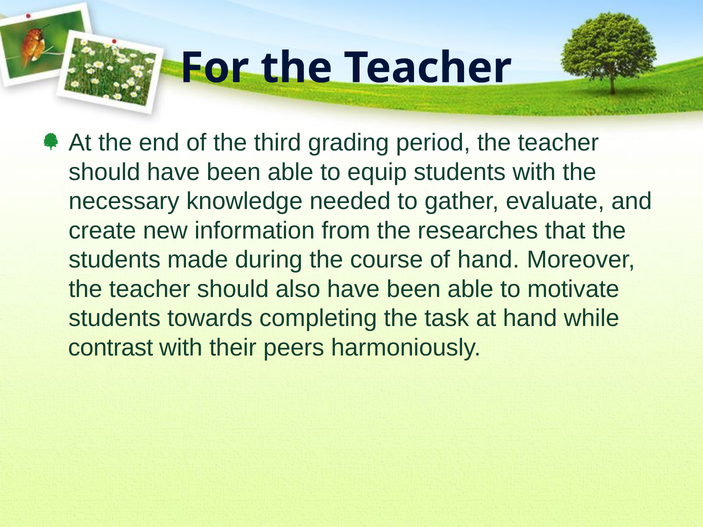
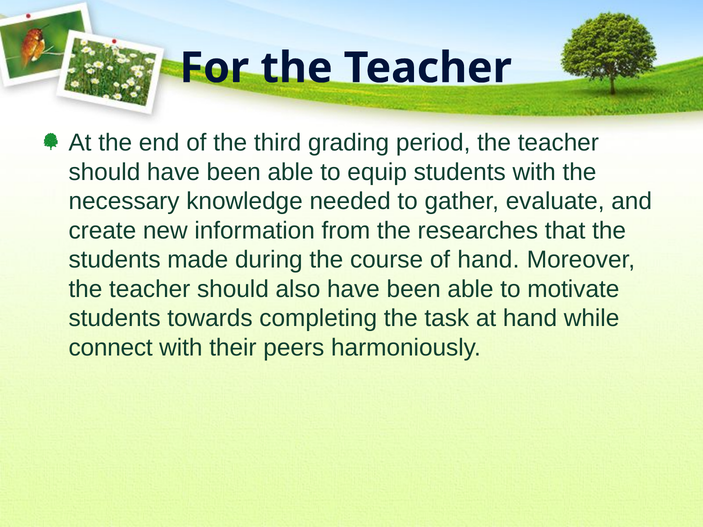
contrast: contrast -> connect (111, 348)
